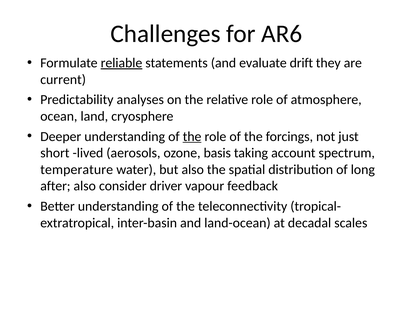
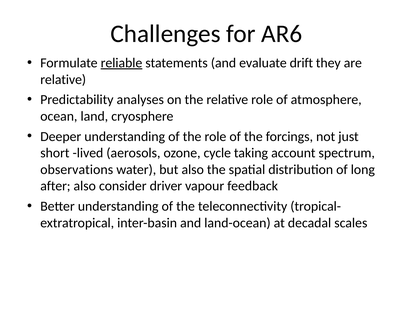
current: current -> relative (63, 79)
the underline: present -> none (192, 136)
basis: basis -> cycle (217, 153)
temperature: temperature -> observations (77, 169)
